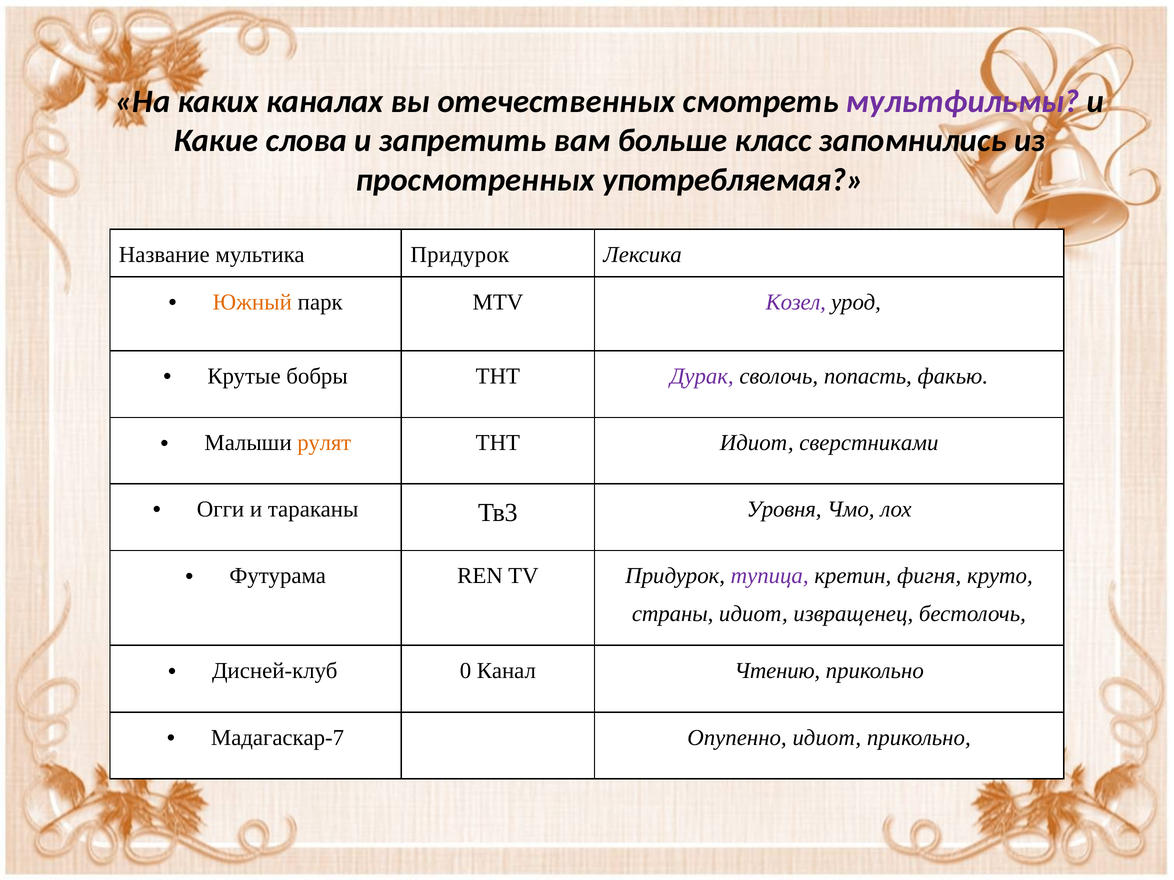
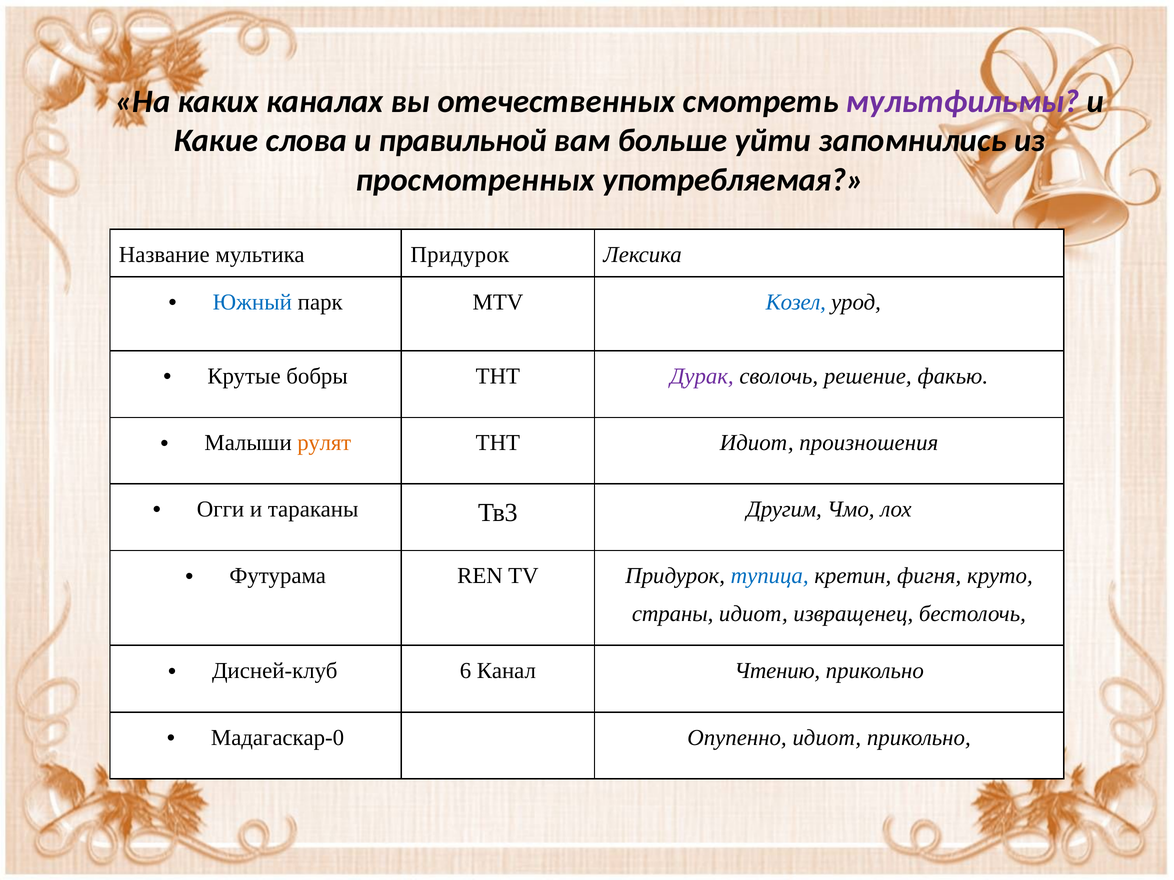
запретить: запретить -> правильной (463, 141)
класс: класс -> уйти (773, 141)
Южный colour: orange -> blue (252, 302)
Козел colour: purple -> blue (796, 302)
попасть: попасть -> решение (868, 376)
сверстниками: сверстниками -> произношения (869, 443)
Уровня: Уровня -> Другим (784, 509)
тупица colour: purple -> blue (770, 576)
0: 0 -> 6 (466, 671)
Мадагаскар-7: Мадагаскар-7 -> Мадагаскар-0 (278, 738)
